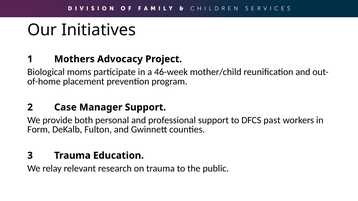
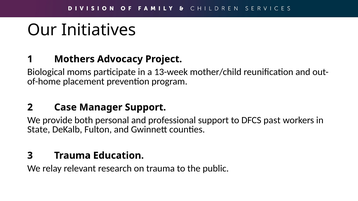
46-week: 46-week -> 13-week (171, 72)
Form: Form -> State (39, 130)
